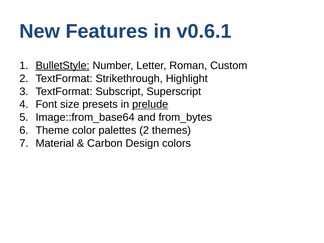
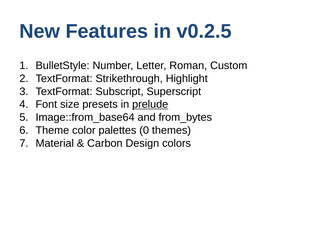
v0.6.1: v0.6.1 -> v0.2.5 (204, 31)
BulletStyle underline: present -> none (63, 66)
palettes 2: 2 -> 0 (144, 130)
